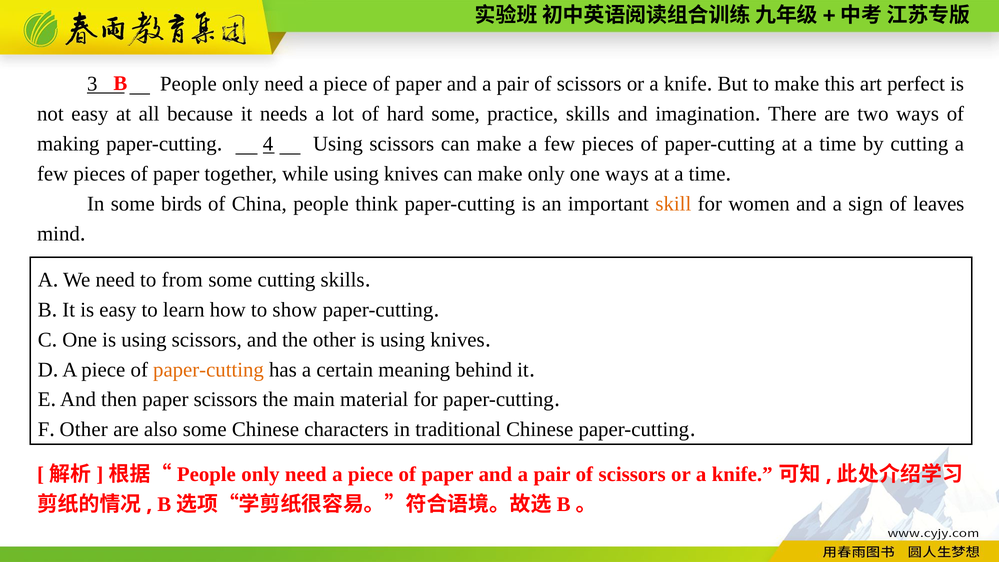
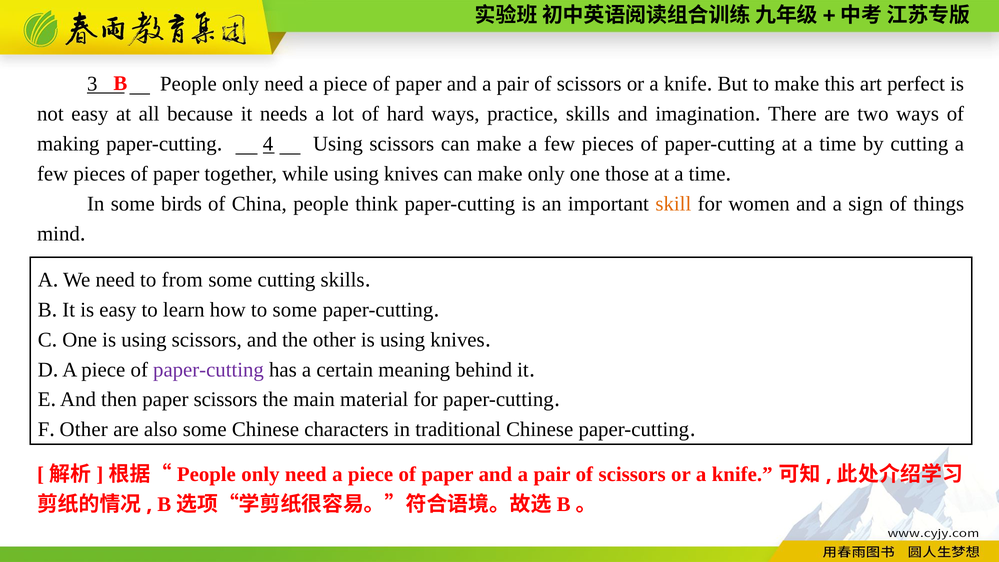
hard some: some -> ways (455, 114)
one ways: ways -> those (627, 174)
leaves: leaves -> things (939, 204)
to show: show -> some (295, 310)
paper-cutting colour: orange -> purple (208, 370)
